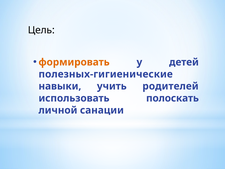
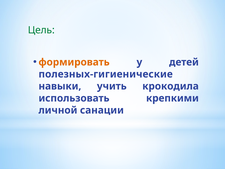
Цель colour: black -> green (41, 30)
родителей: родителей -> крокодила (171, 86)
полоскать: полоскать -> крепкими (172, 98)
